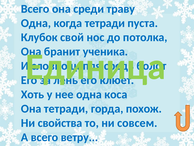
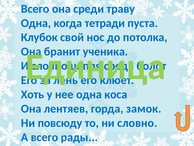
Она тетради: тетради -> лентяев (66, 108)
похож: похож -> замок (144, 108)
свойства: свойства -> повсюду (60, 123)
ни совсем: совсем -> словно (137, 123)
ветру: ветру -> рады (79, 137)
